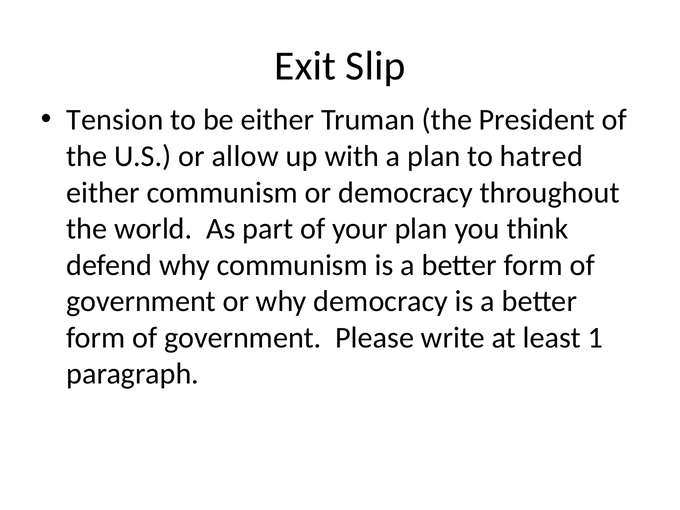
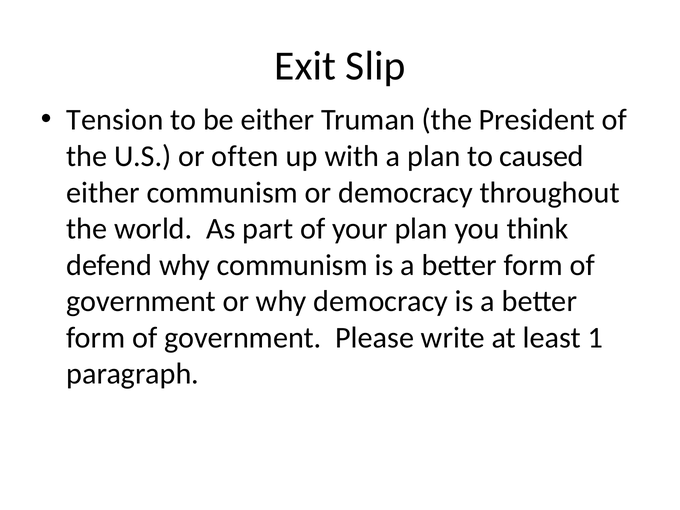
allow: allow -> often (245, 156)
hatred: hatred -> caused (542, 156)
